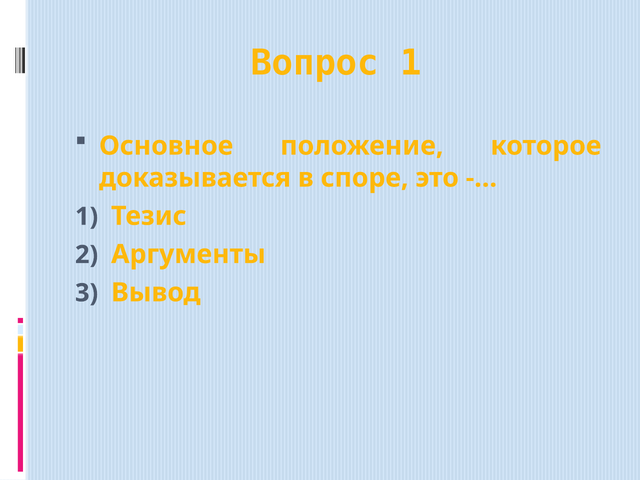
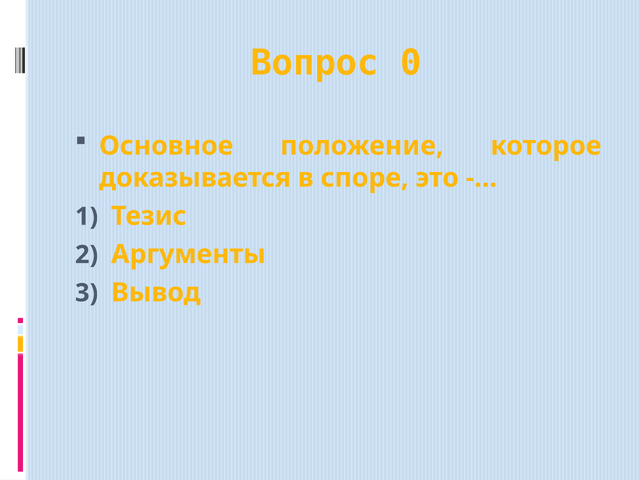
Вопрос 1: 1 -> 0 (411, 63)
